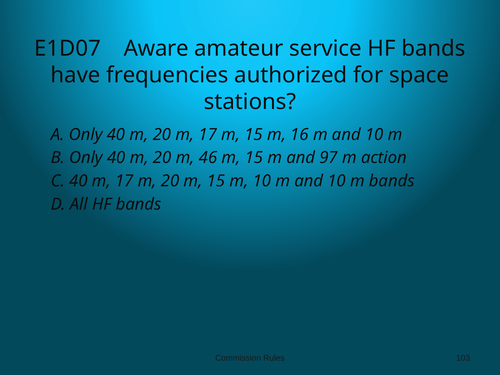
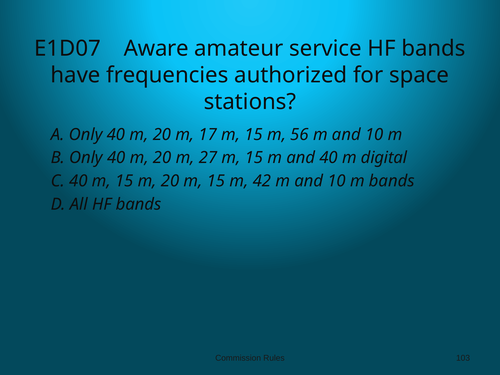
16: 16 -> 56 (299, 134)
46: 46 -> 27 (208, 158)
and 97: 97 -> 40 (329, 158)
action: action -> digital (384, 158)
40 m 17: 17 -> 15 (124, 181)
m 10: 10 -> 42 (262, 181)
